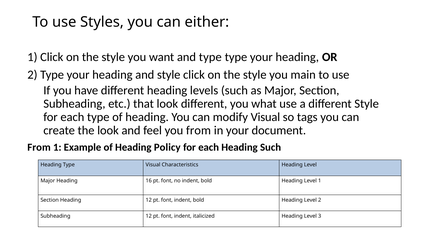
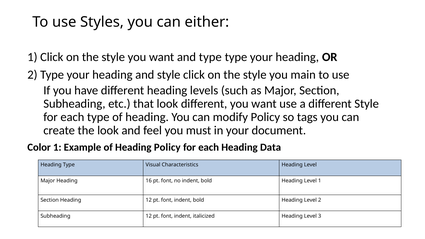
different you what: what -> want (264, 104)
modify Visual: Visual -> Policy (265, 117)
you from: from -> must (199, 130)
From: From -> Color (39, 147)
Heading Such: Such -> Data (271, 147)
